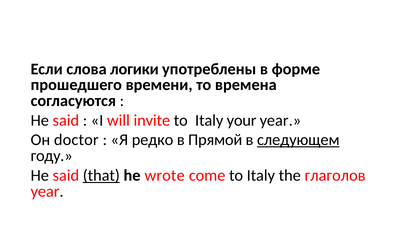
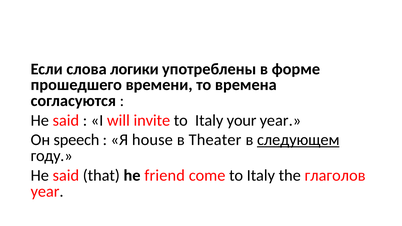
doctor: doctor -> speech (76, 140)
редко: редко -> house (152, 140)
Прямой: Прямой -> Theater (215, 140)
that underline: present -> none (101, 176)
wrote: wrote -> friend (165, 176)
